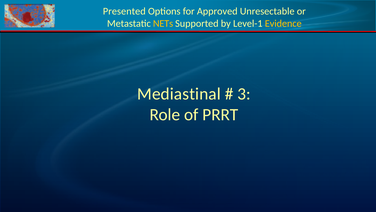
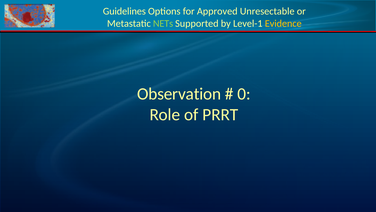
Presented: Presented -> Guidelines (124, 11)
NETs colour: yellow -> light green (163, 24)
Mediastinal: Mediastinal -> Observation (179, 94)
3: 3 -> 0 (244, 94)
